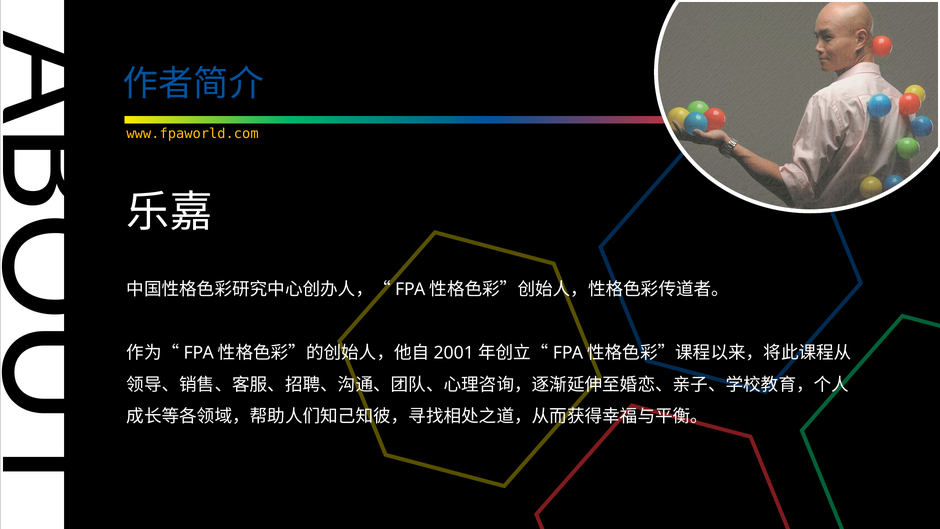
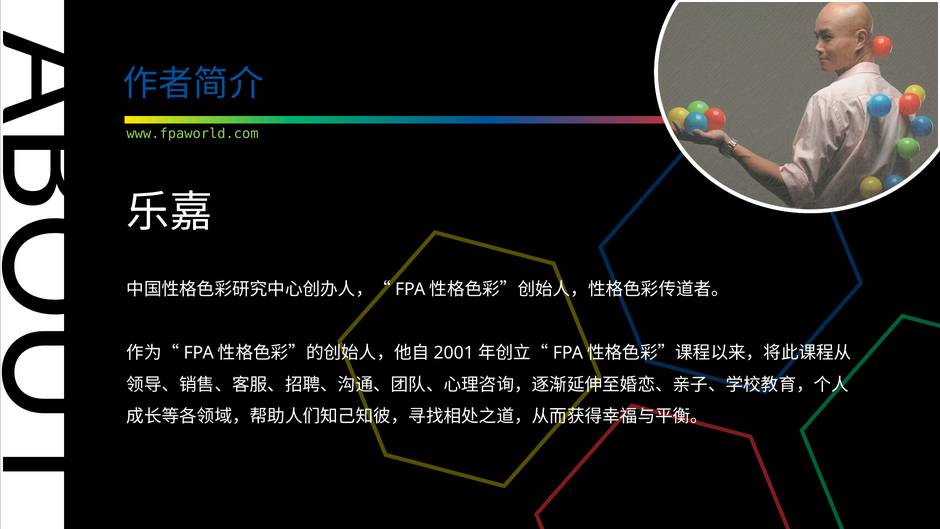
www.fpaworld.com colour: yellow -> light green (193, 134)
